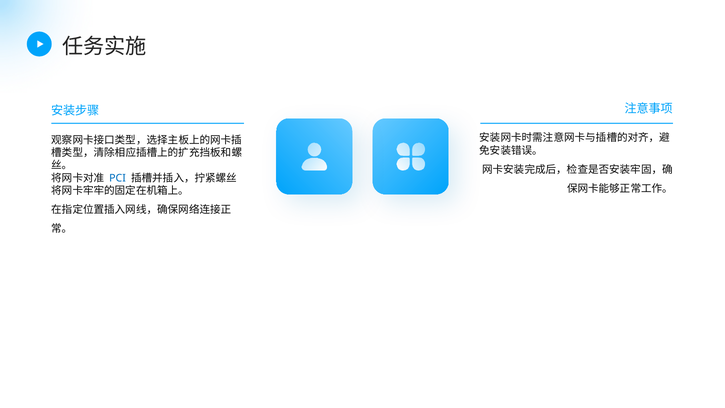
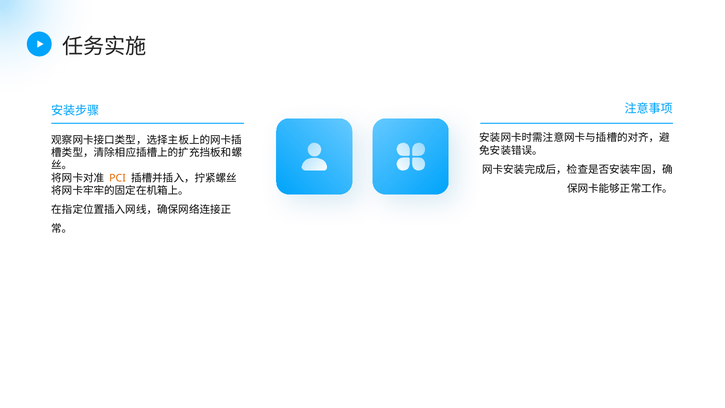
PCI colour: blue -> orange (118, 178)
